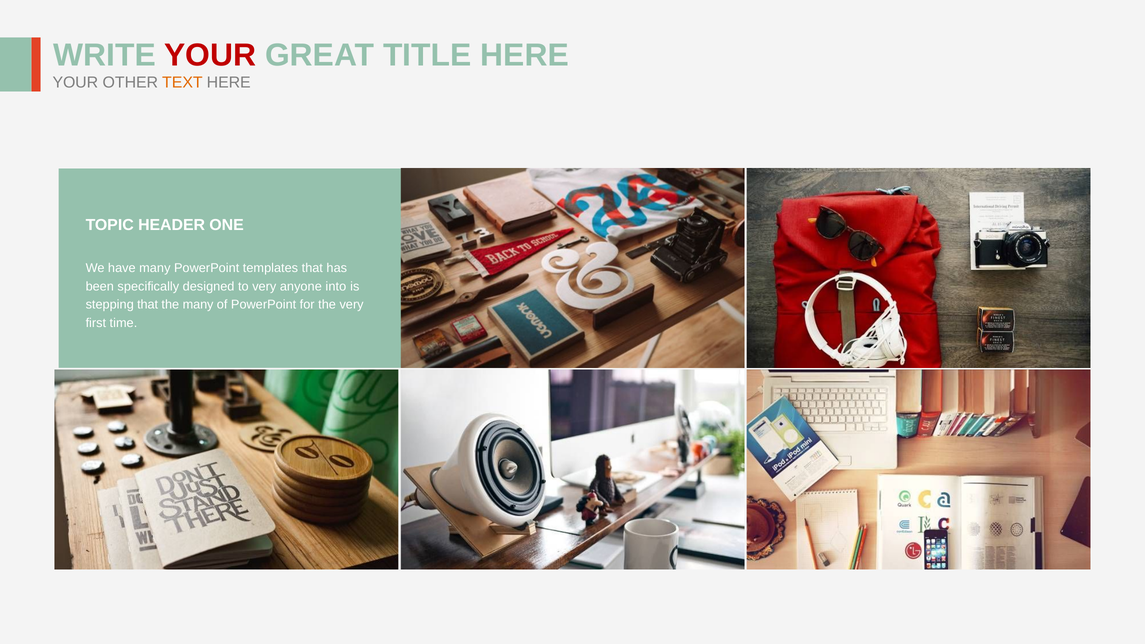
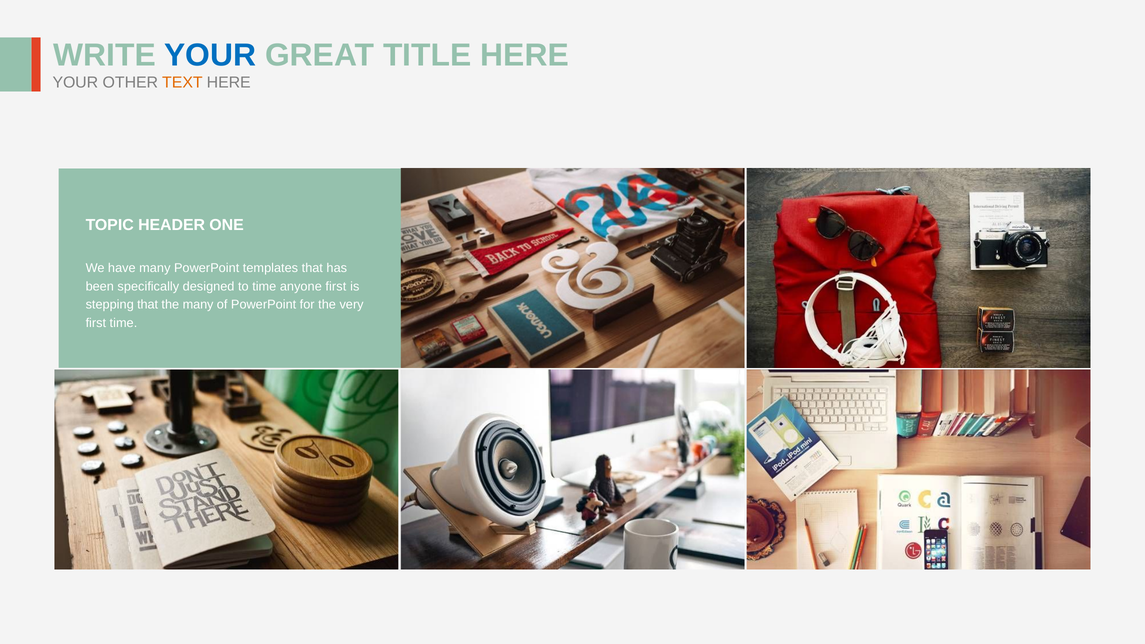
YOUR colour: red -> blue (210, 55)
to very: very -> time (264, 286)
anyone into: into -> first (336, 286)
